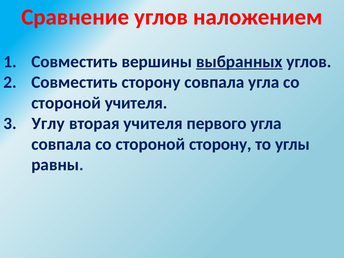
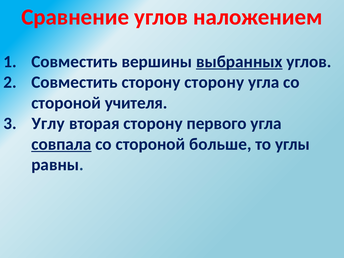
сторону совпала: совпала -> сторону (214, 82)
вторая учителя: учителя -> сторону (153, 124)
совпала underline: none -> present (61, 144)
стороной сторону: сторону -> больше (220, 144)
